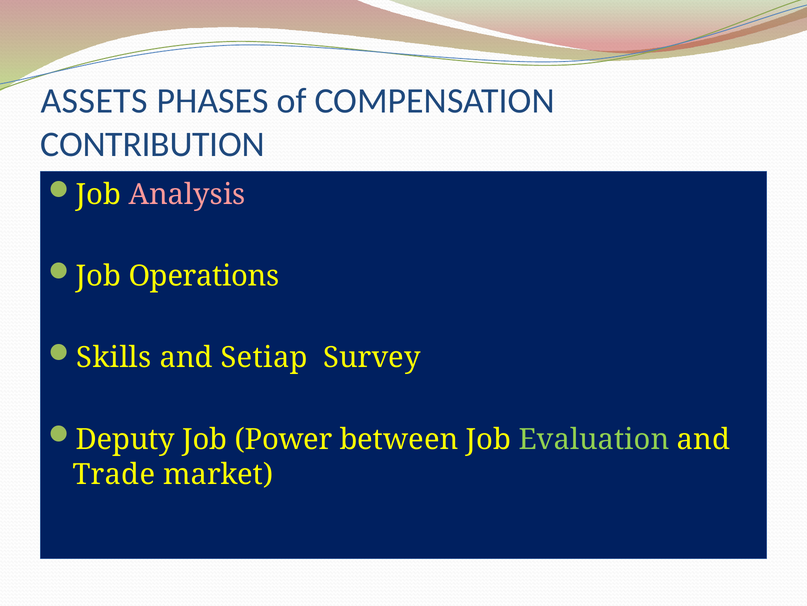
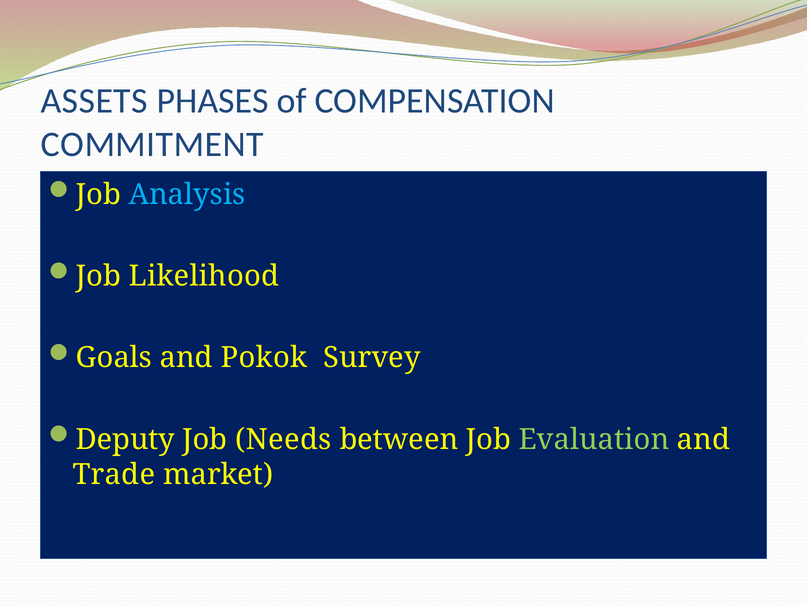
CONTRIBUTION: CONTRIBUTION -> COMMITMENT (152, 144)
Analysis colour: pink -> light blue (187, 194)
Operations: Operations -> Likelihood (204, 276)
Skills: Skills -> Goals (114, 357)
Setiap: Setiap -> Pokok (264, 357)
Power: Power -> Needs (283, 439)
